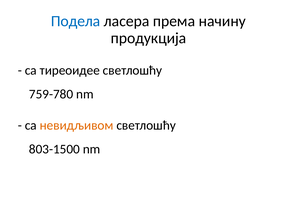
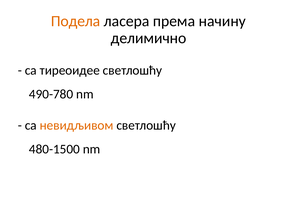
Подела colour: blue -> orange (76, 21)
продукција: продукција -> делимично (149, 38)
759-780: 759-780 -> 490-780 (51, 94)
803-1500: 803-1500 -> 480-1500 (54, 149)
